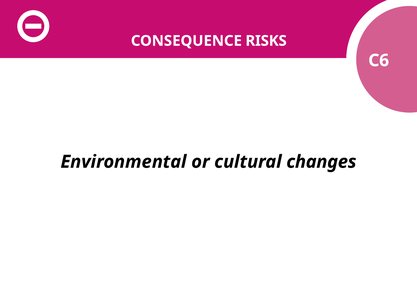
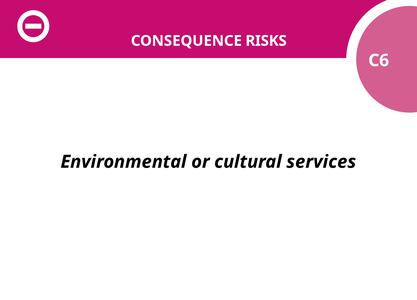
changes: changes -> services (321, 162)
